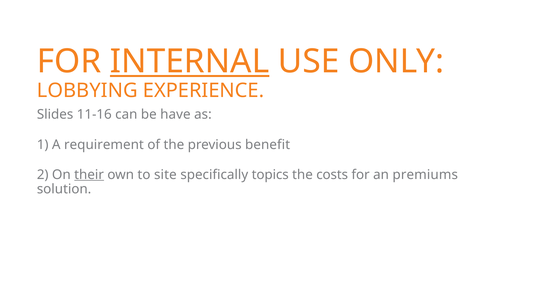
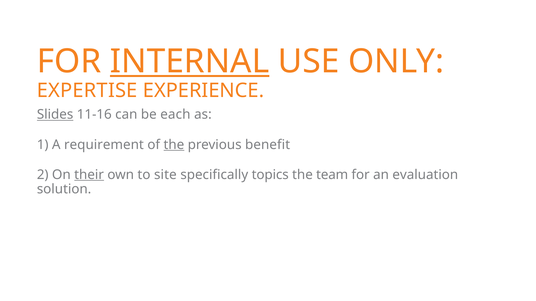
LOBBYING: LOBBYING -> EXPERTISE (87, 91)
Slides underline: none -> present (55, 115)
have: have -> each (175, 115)
the underline: none -> present (174, 145)
costs: costs -> team (332, 175)
premiums: premiums -> evaluation (425, 175)
